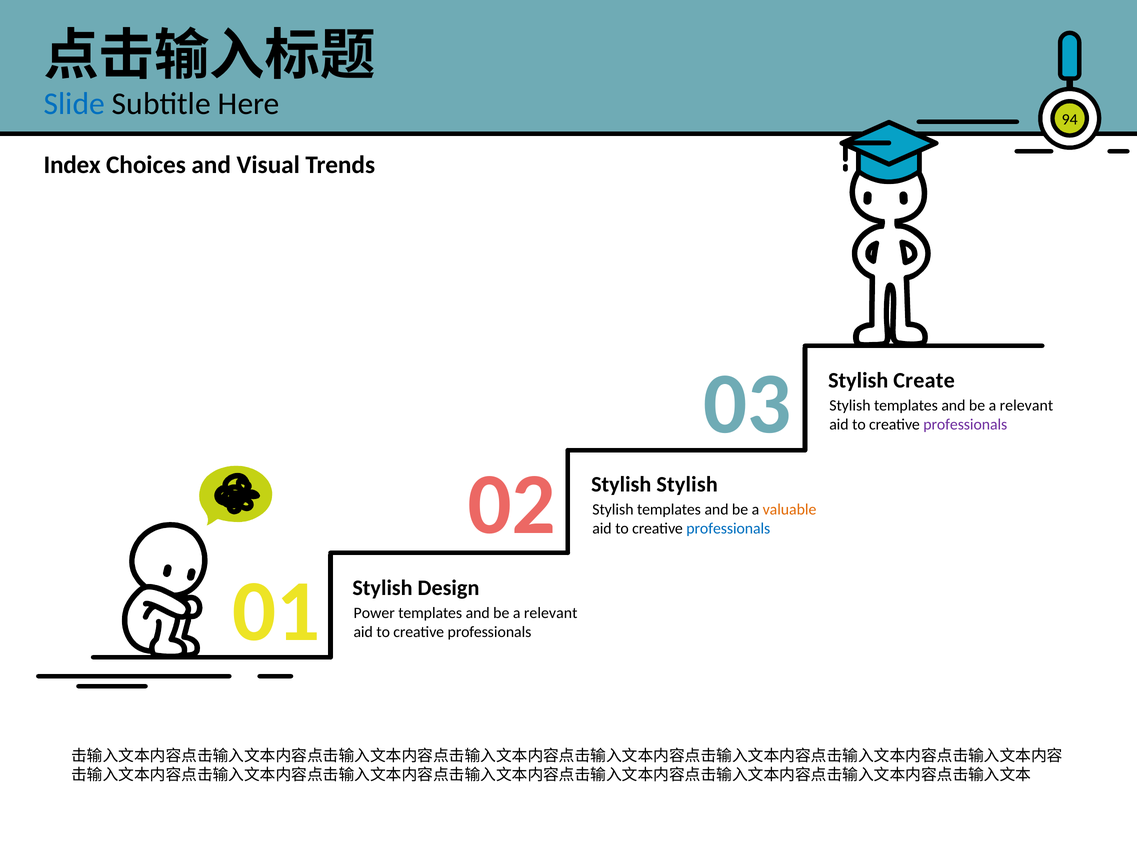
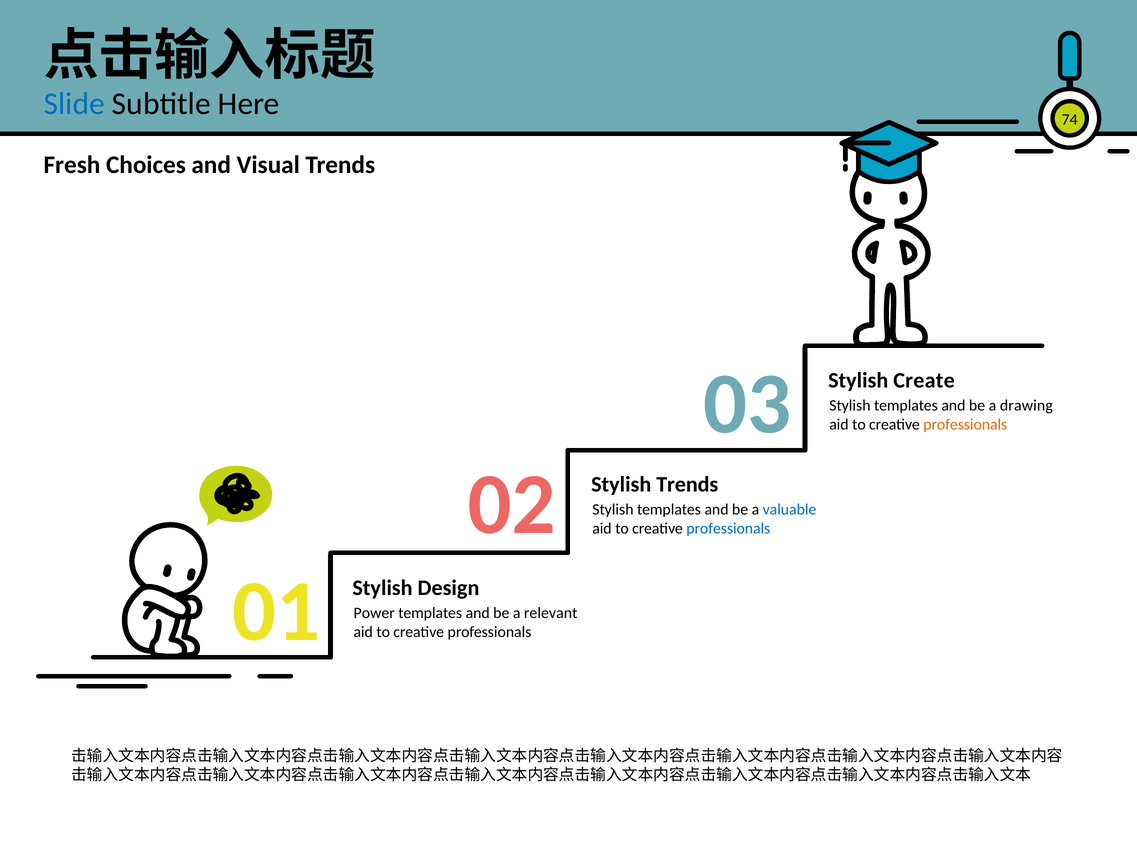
94: 94 -> 74 (1070, 119)
Index: Index -> Fresh (72, 165)
relevant: relevant -> drawing (1026, 405)
professionals colour: purple -> orange (965, 424)
Stylish: Stylish -> Trends (687, 484)
valuable colour: orange -> blue (790, 509)
